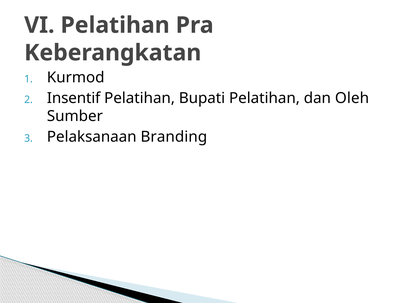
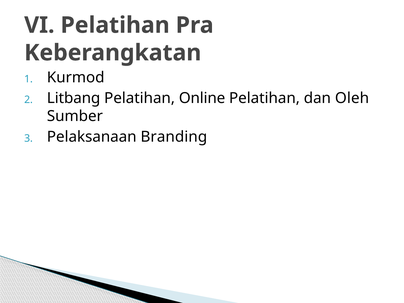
Insentif: Insentif -> Litbang (74, 98)
Bupati: Bupati -> Online (202, 98)
